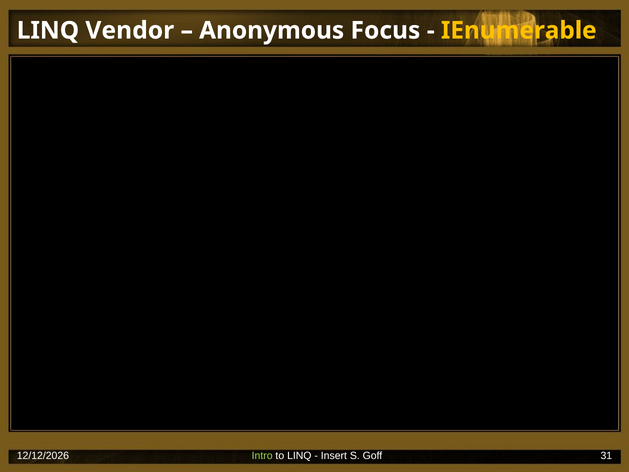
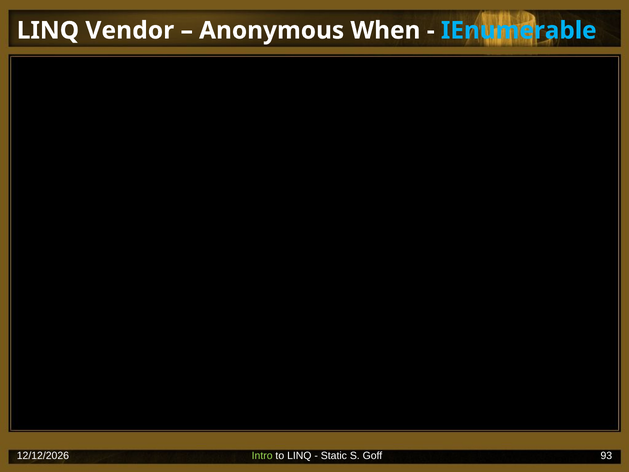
Focus: Focus -> When (385, 31)
IEnumerable colour: yellow -> light blue (519, 31)
Insert: Insert -> Static (334, 456)
31: 31 -> 93 (606, 456)
